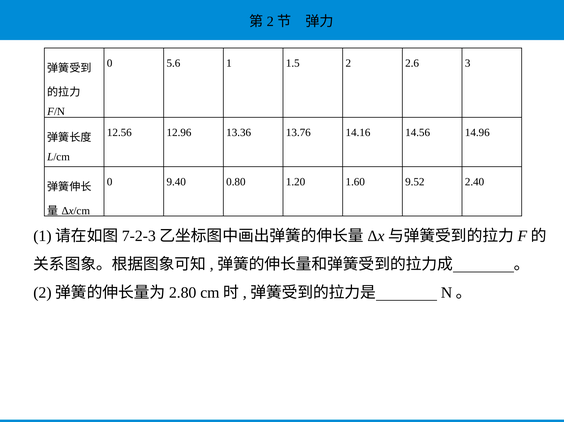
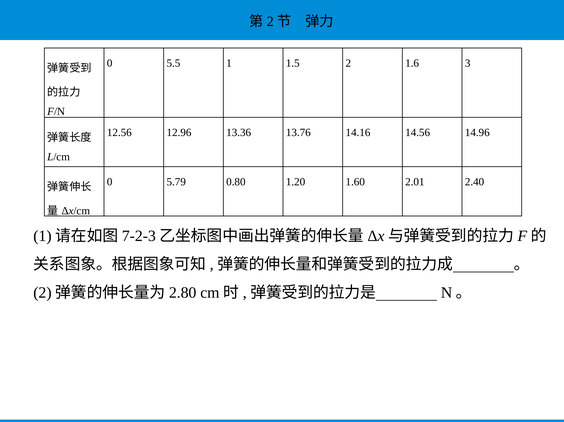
5.6: 5.6 -> 5.5 (173, 63)
2.6: 2.6 -> 1.6 (412, 63)
9.40: 9.40 -> 5.79 (176, 182)
9.52: 9.52 -> 2.01 (415, 182)
